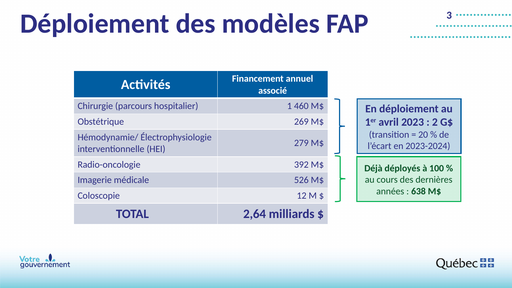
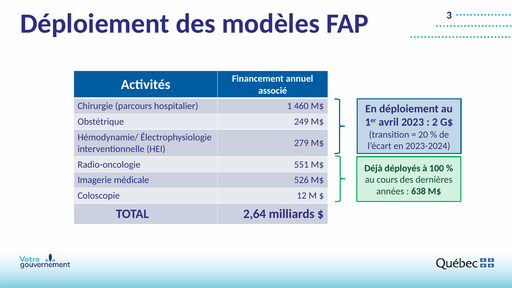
269: 269 -> 249 (301, 122)
392: 392 -> 551 (301, 165)
